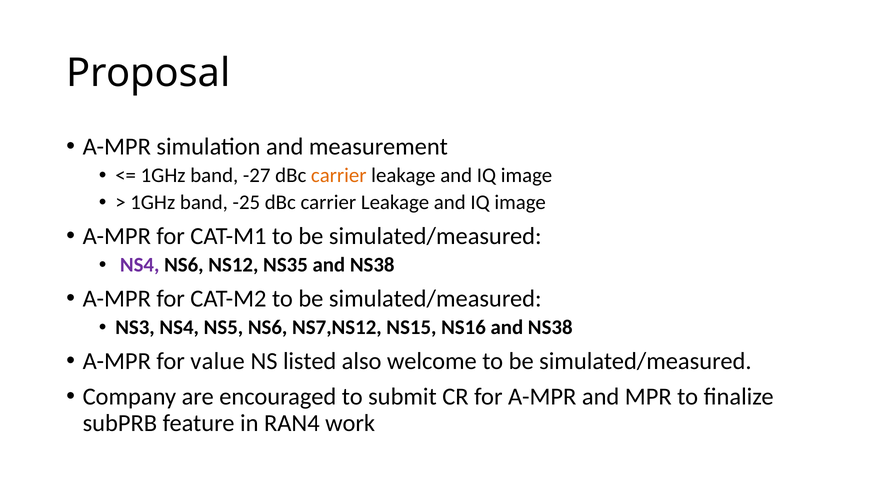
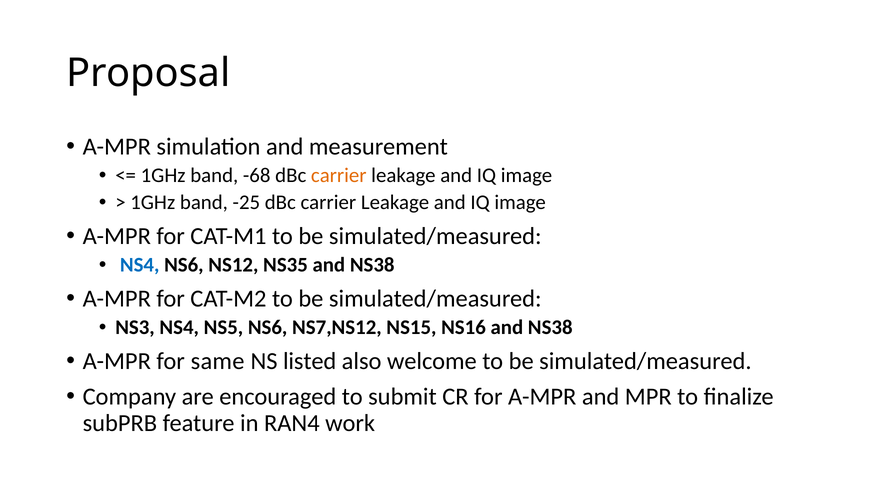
-27: -27 -> -68 (257, 176)
NS4 colour: purple -> blue (140, 265)
value: value -> same (218, 361)
